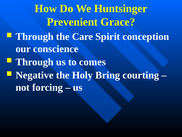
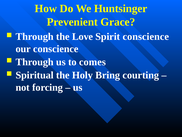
Care: Care -> Love (83, 37)
Spirit conception: conception -> conscience (146, 37)
Negative: Negative -> Spiritual (35, 75)
